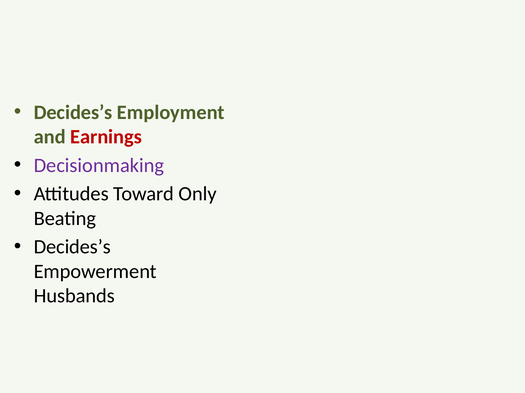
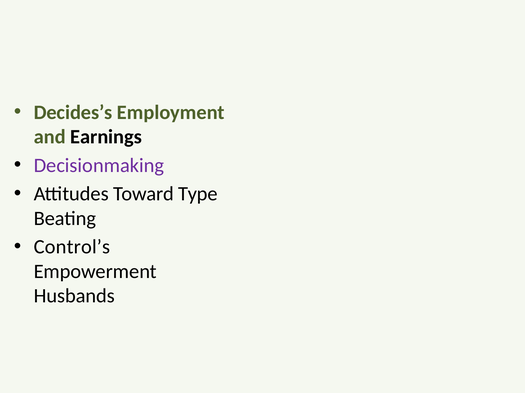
Earnings colour: red -> black (106, 137)
Only: Only -> Type (198, 194)
Decides’s: Decides’s -> Control’s (72, 247)
